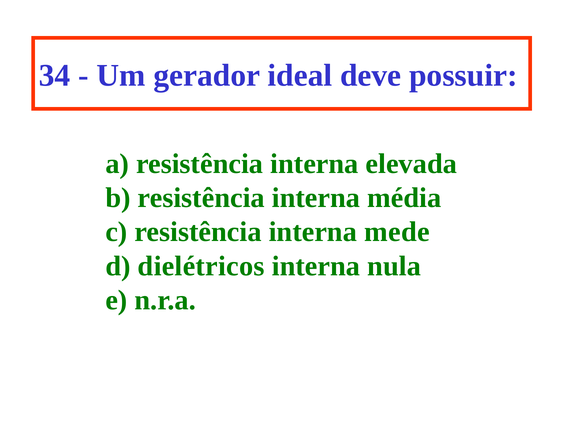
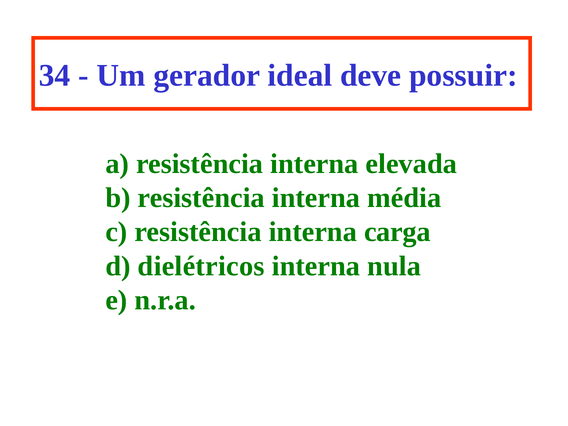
mede: mede -> carga (397, 232)
